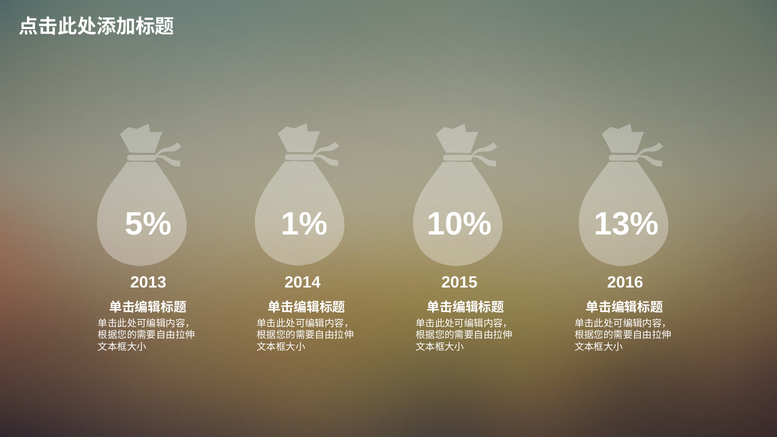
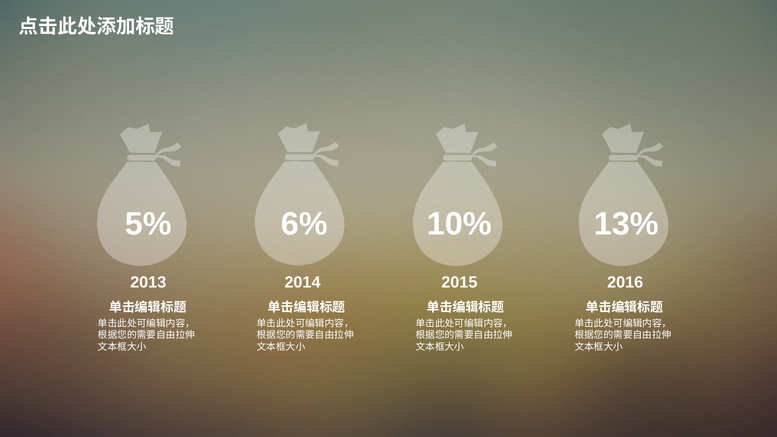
1%: 1% -> 6% (304, 224)
